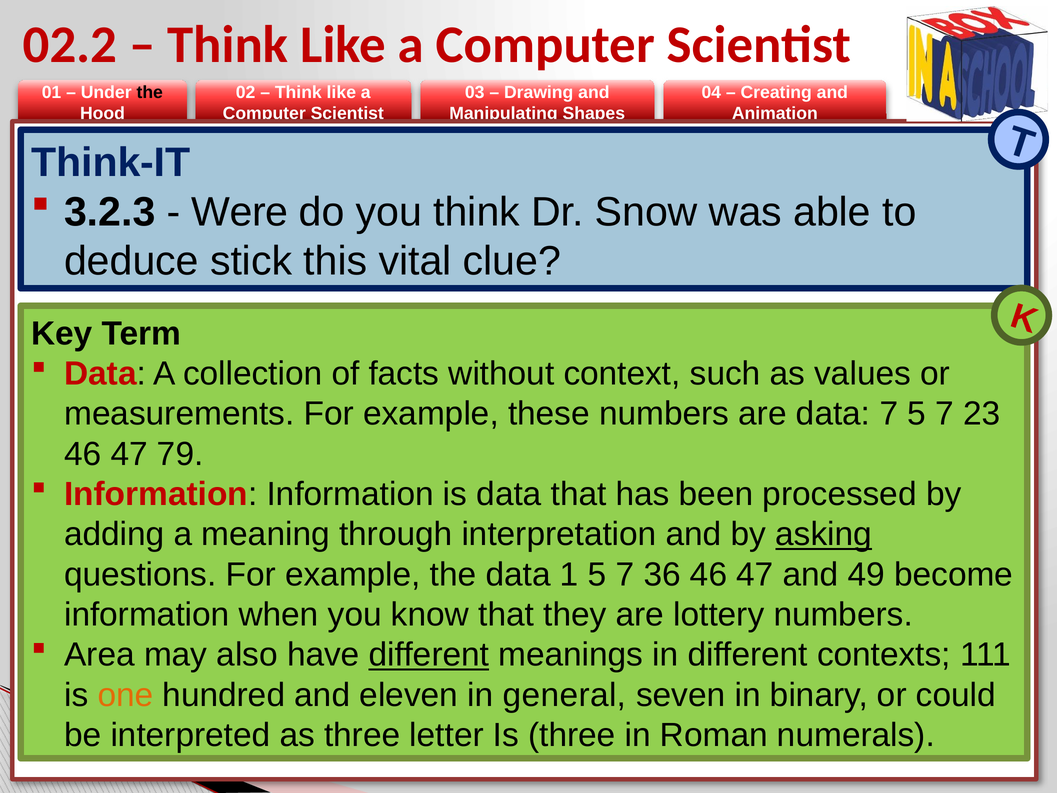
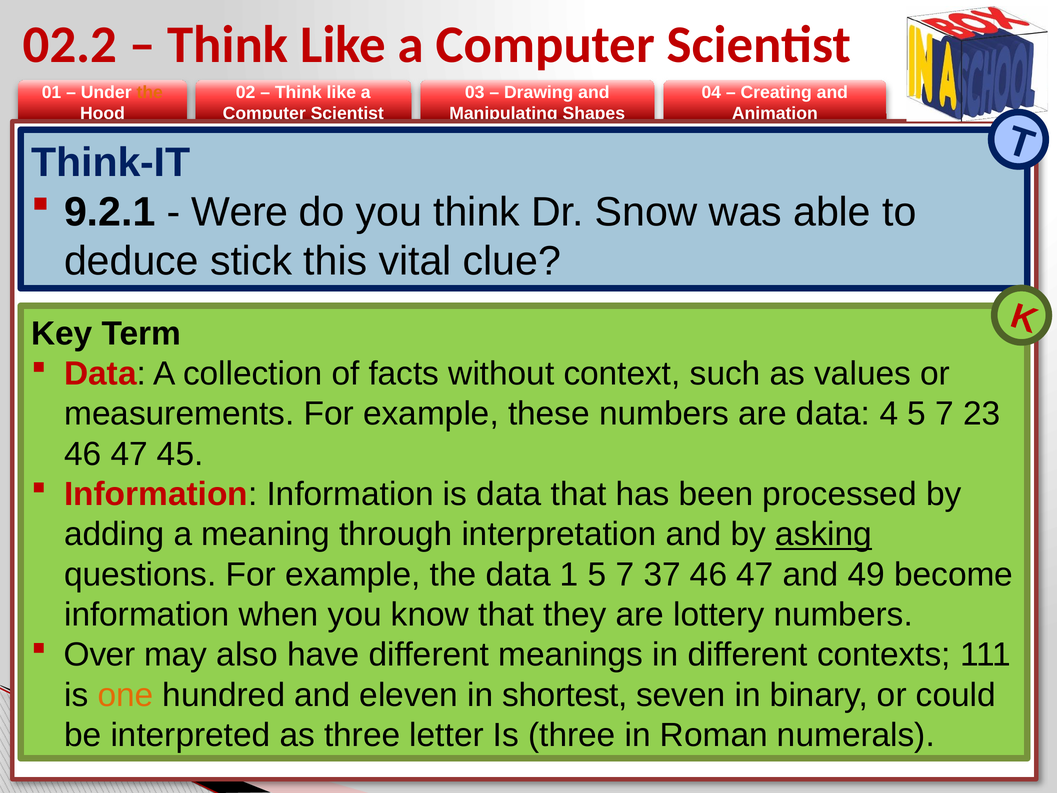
the colour: black -> orange (150, 92)
3.2.3: 3.2.3 -> 9.2.1 (110, 212)
data 7: 7 -> 4 (889, 414)
79: 79 -> 45 (180, 454)
36: 36 -> 37 (662, 574)
Area: Area -> Over (100, 655)
different underline: present -> none (429, 655)
general: general -> shortest (565, 695)
